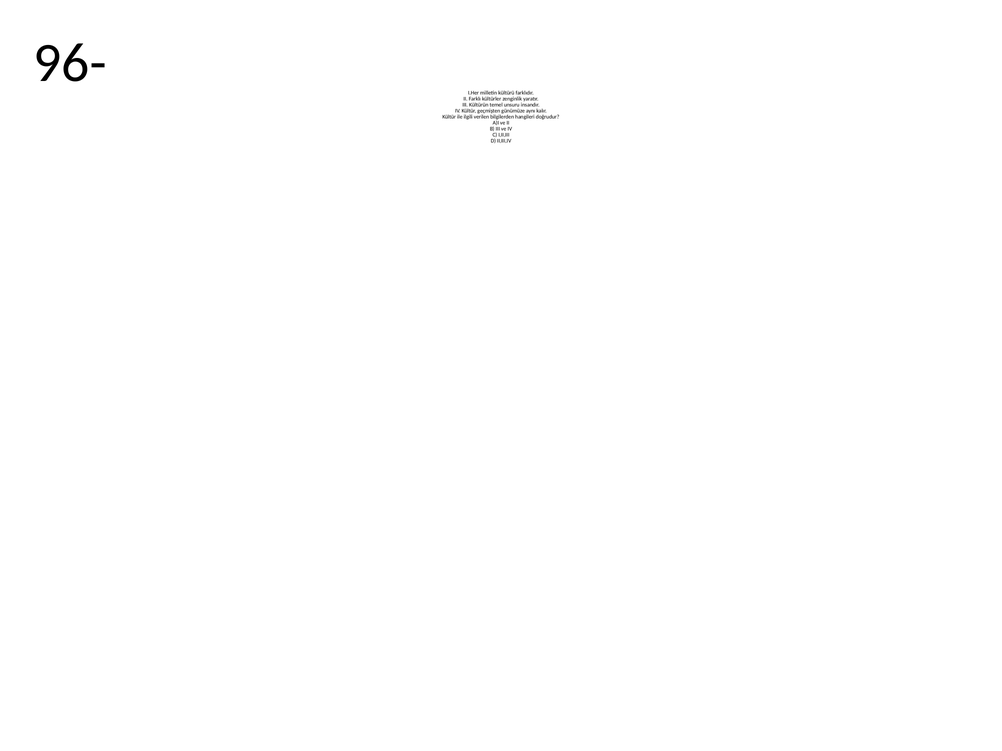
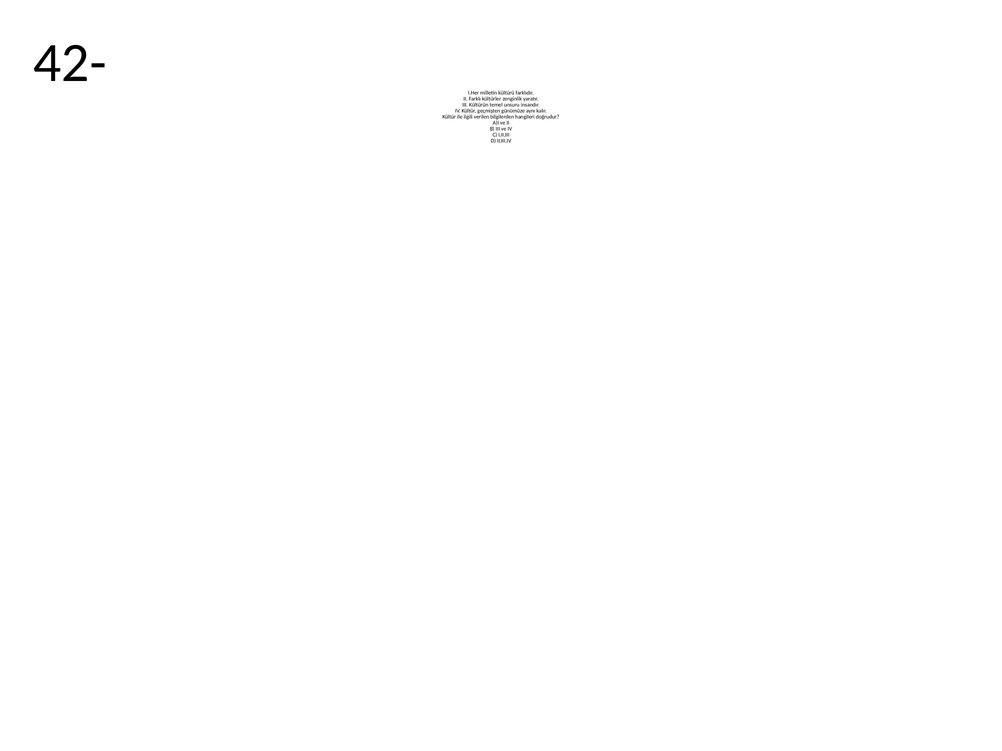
96-: 96- -> 42- (70, 63)
